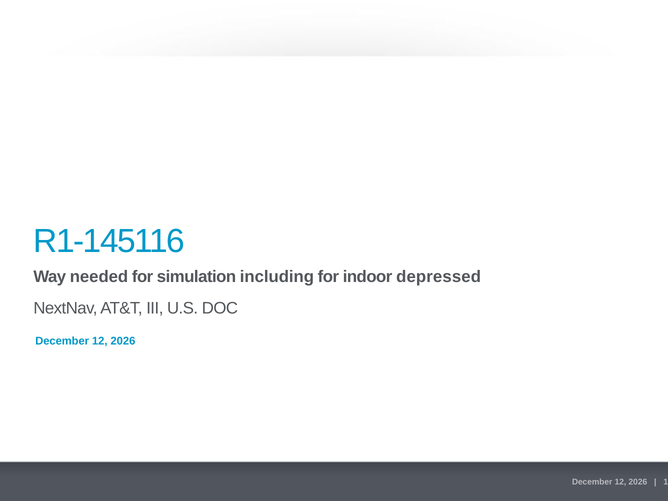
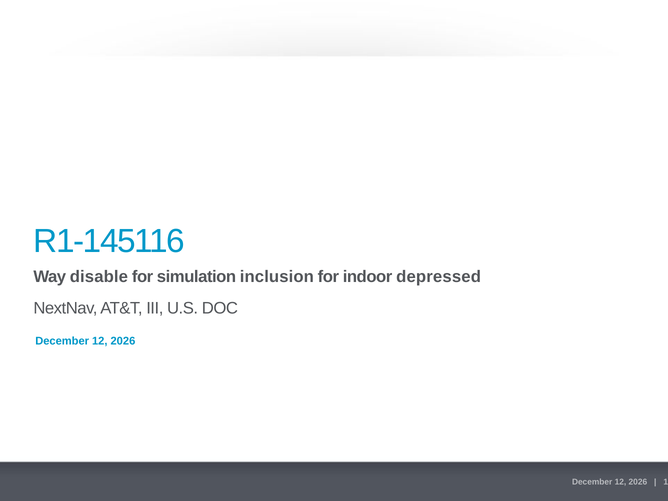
needed: needed -> disable (99, 277)
including: including -> inclusion (277, 277)
